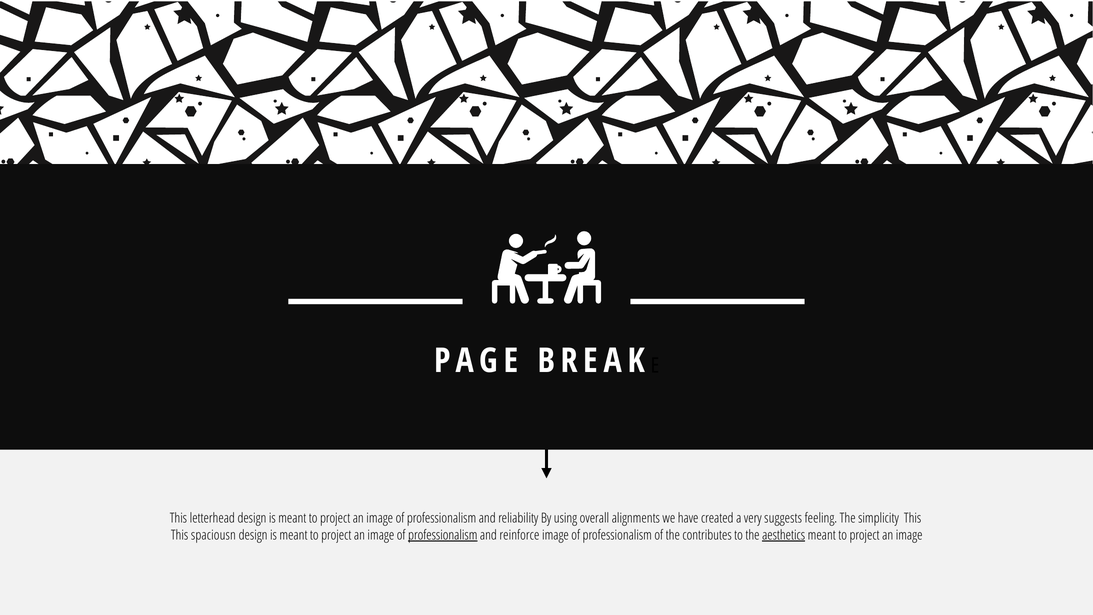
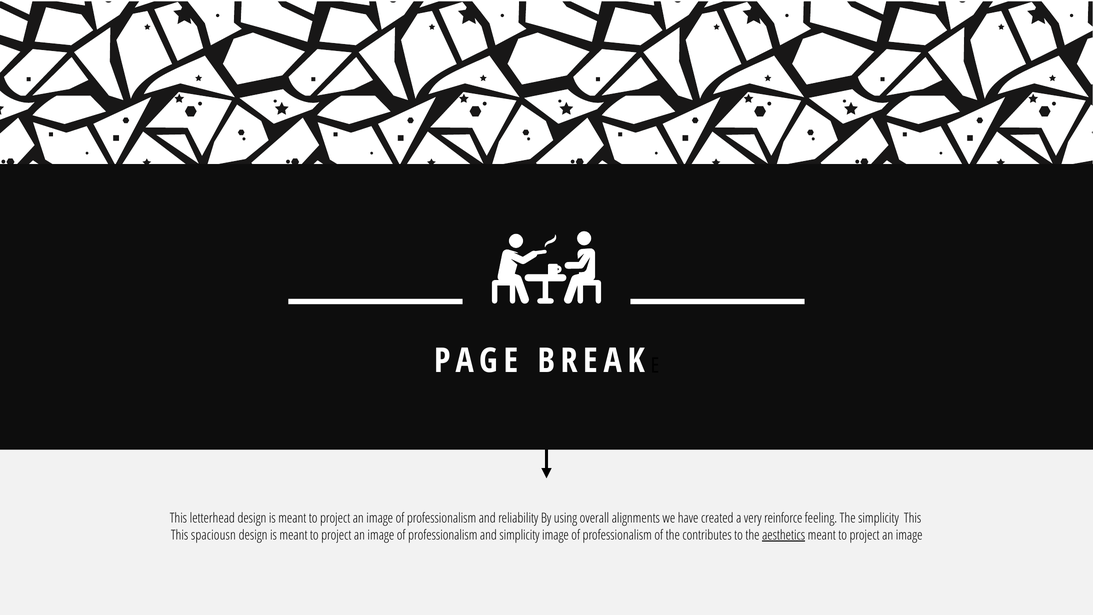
suggests: suggests -> reinforce (783, 518)
professionalism underline: present -> none (443, 535)
and reinforce: reinforce -> simplicity (519, 535)
